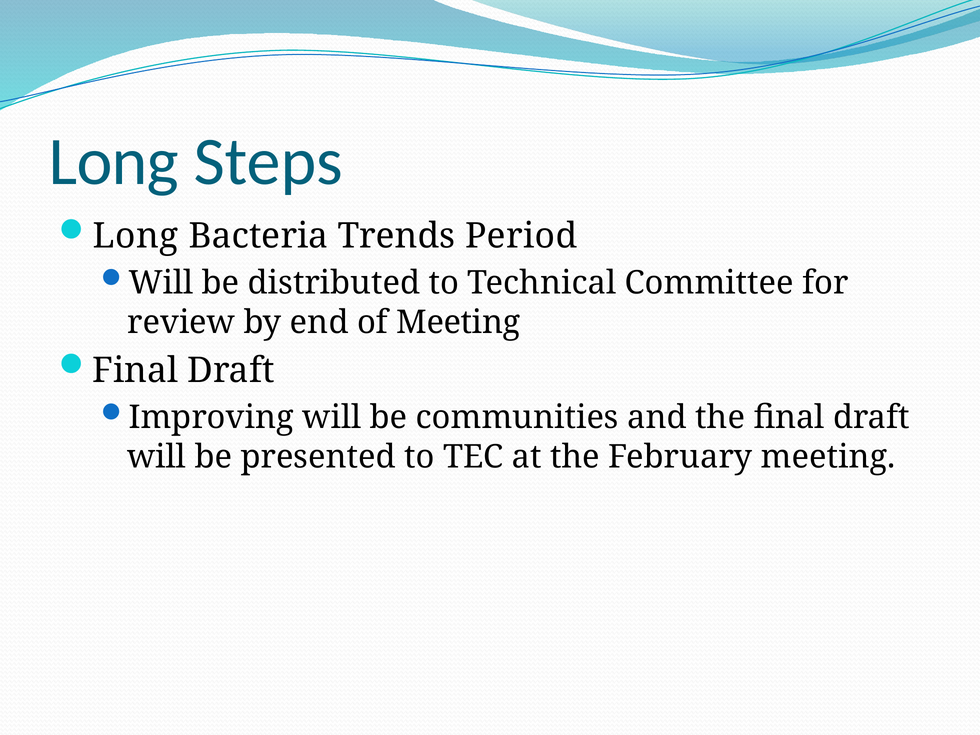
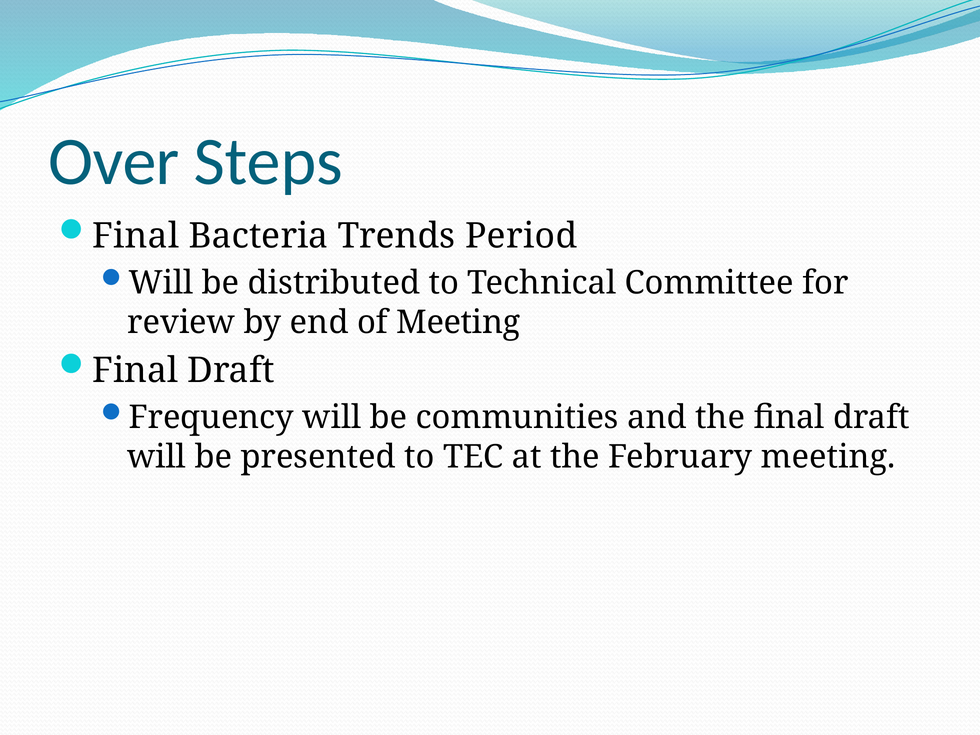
Long: Long -> Over (114, 162)
Long: Long -> Final (136, 236)
Improving: Improving -> Frequency (211, 418)
